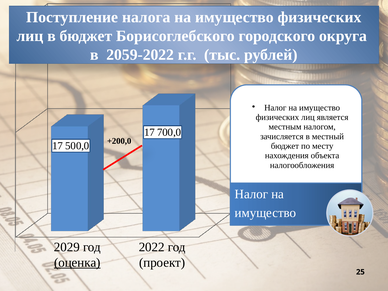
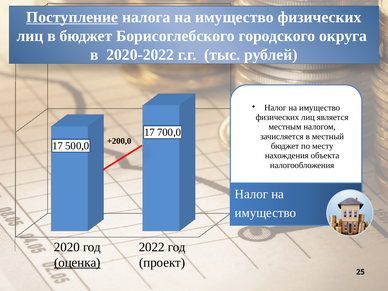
Поступление underline: none -> present (72, 17)
2059-2022: 2059-2022 -> 2020-2022 (140, 55)
2029: 2029 -> 2020 (67, 247)
